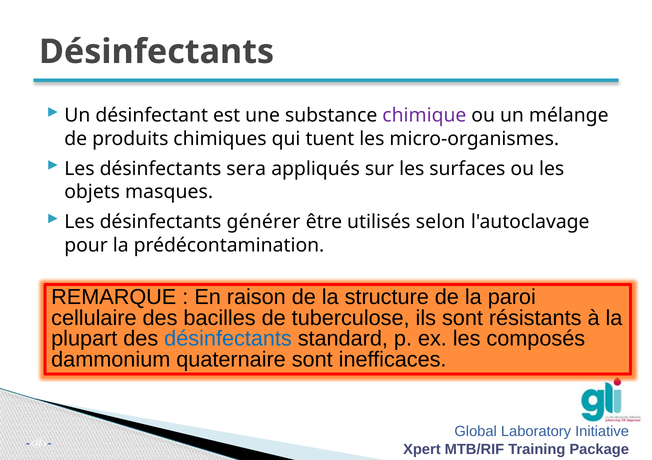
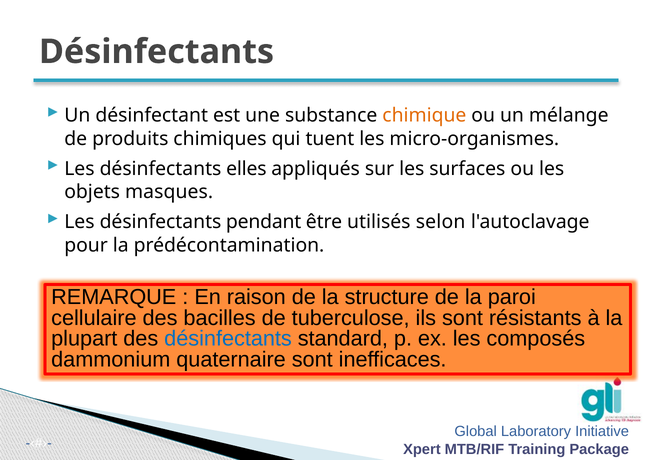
chimique colour: purple -> orange (424, 116)
sera: sera -> elles (246, 169)
générer: générer -> pendant (264, 222)
